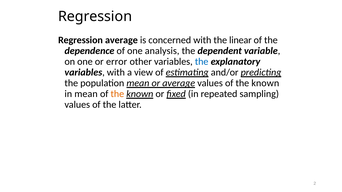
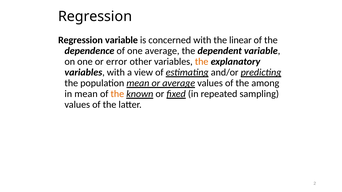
Regression average: average -> variable (121, 40)
one analysis: analysis -> average (162, 51)
the colour: blue -> orange (202, 62)
values of the known: known -> among (265, 83)
